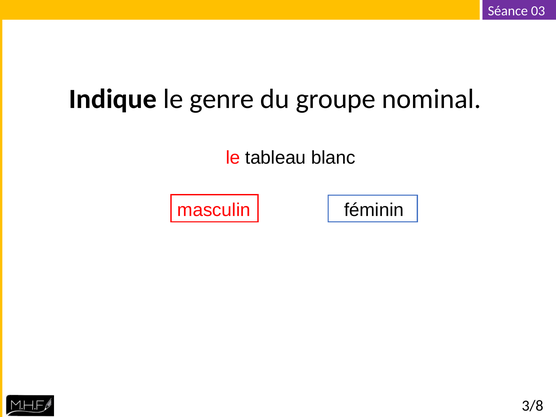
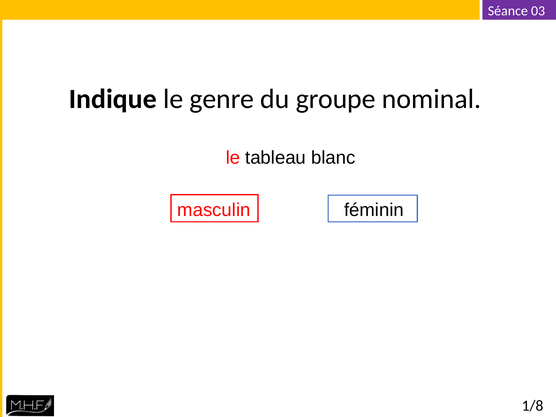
3/8: 3/8 -> 1/8 (533, 406)
